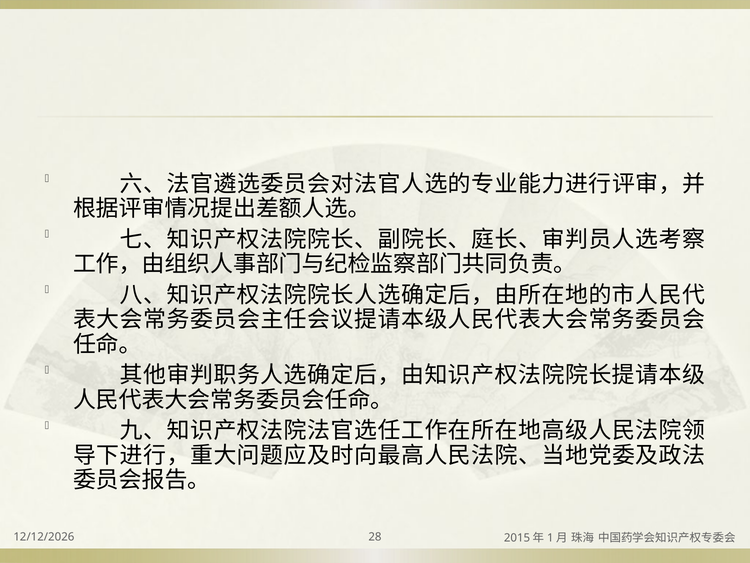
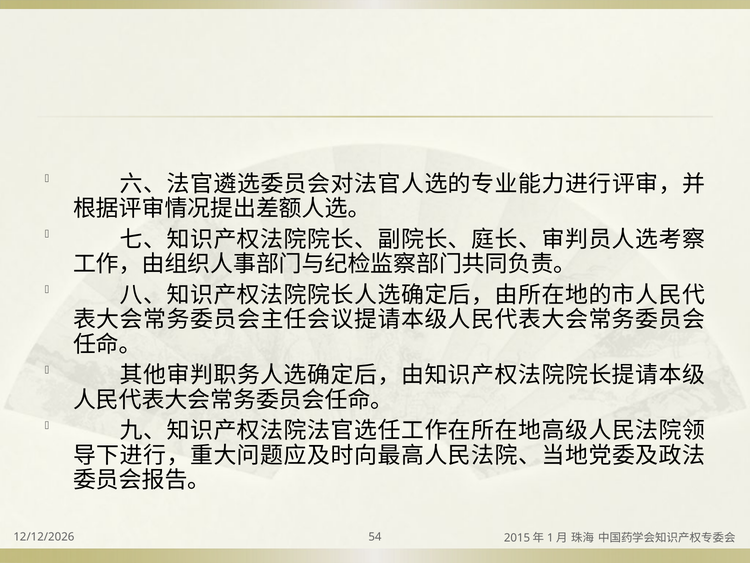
28: 28 -> 54 (375, 536)
